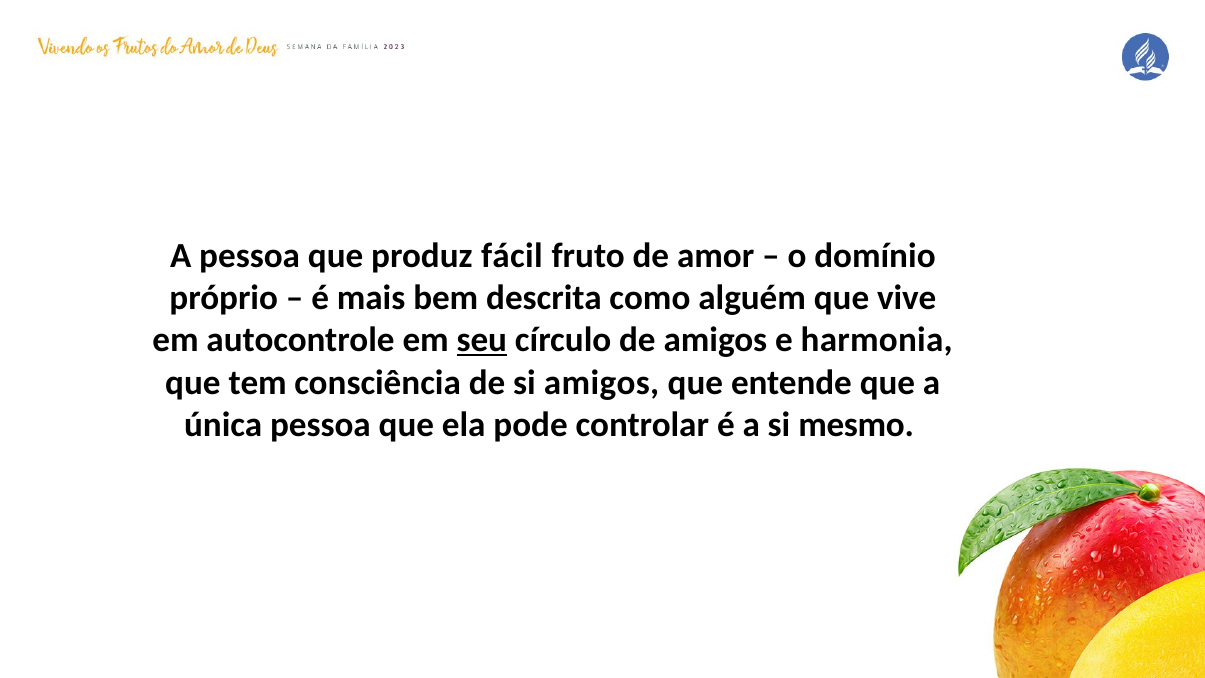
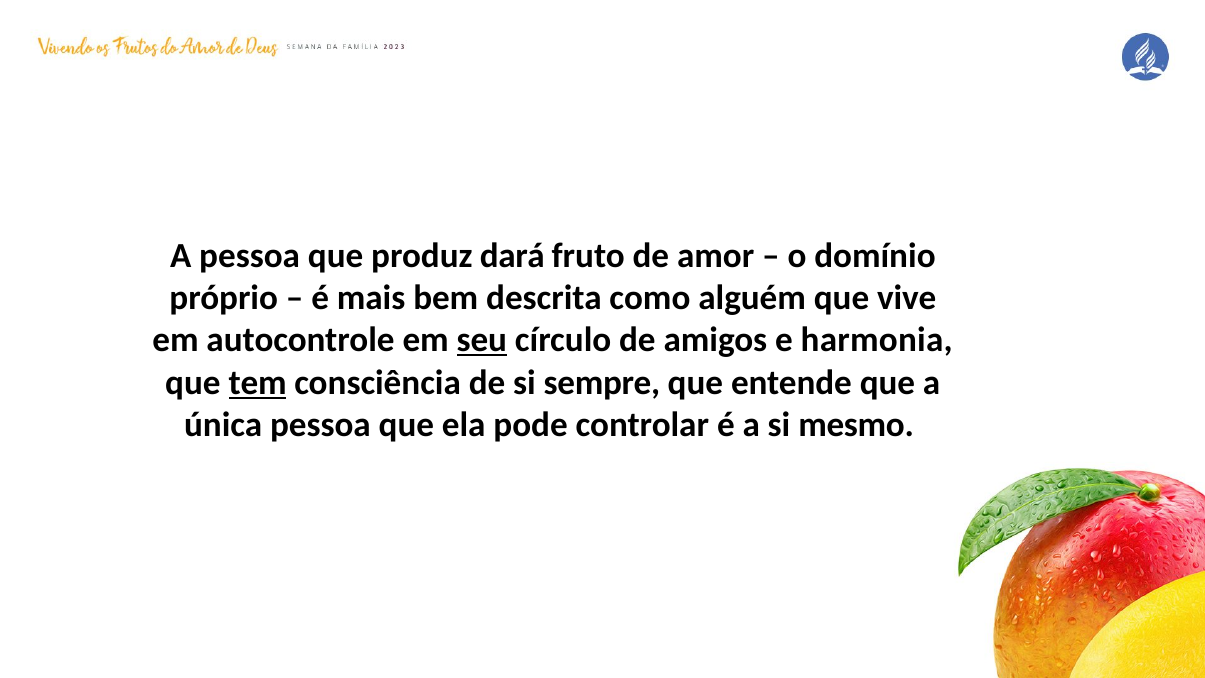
fácil: fácil -> dará (512, 256)
tem underline: none -> present (258, 382)
si amigos: amigos -> sempre (602, 382)
